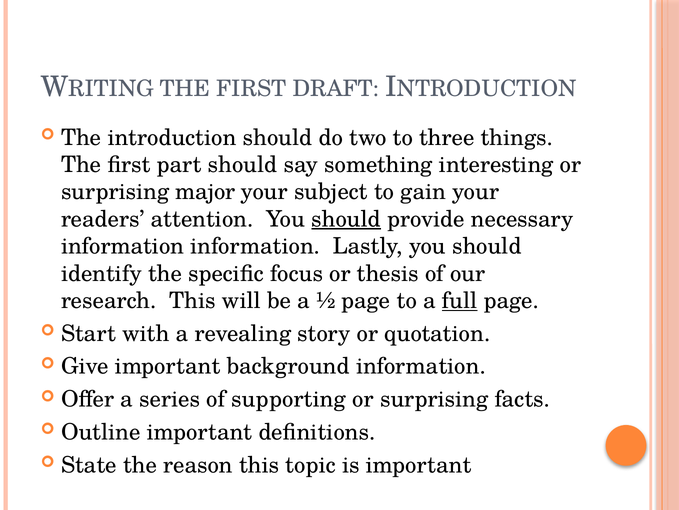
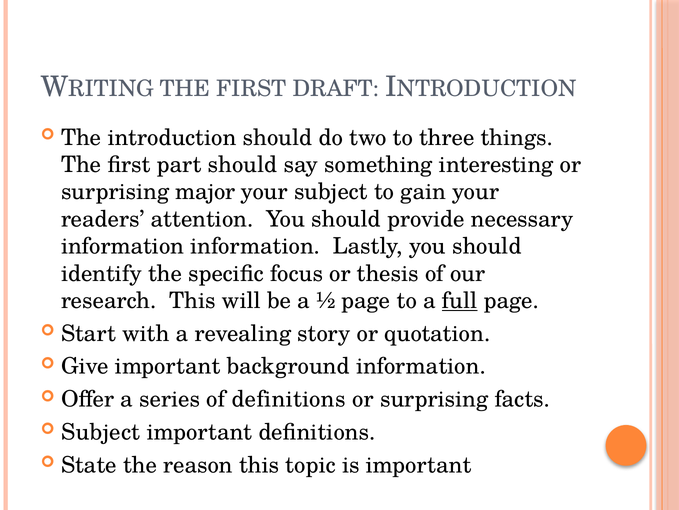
should underline: present -> none (346, 219)
of supporting: supporting -> definitions (289, 399)
Outline: Outline -> Subject (101, 432)
